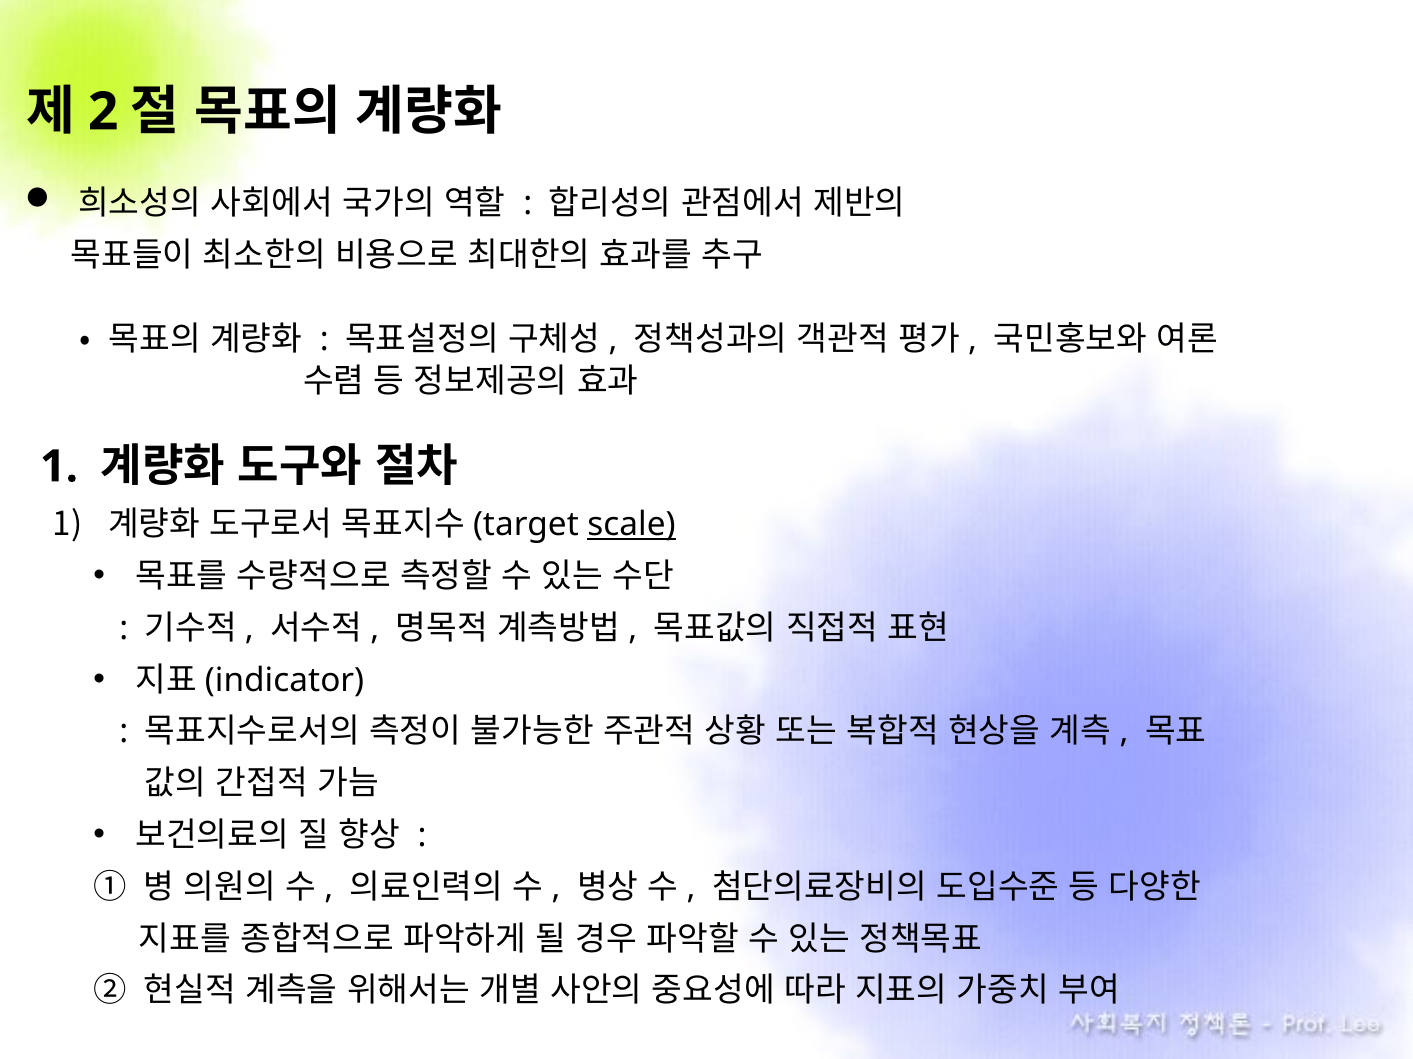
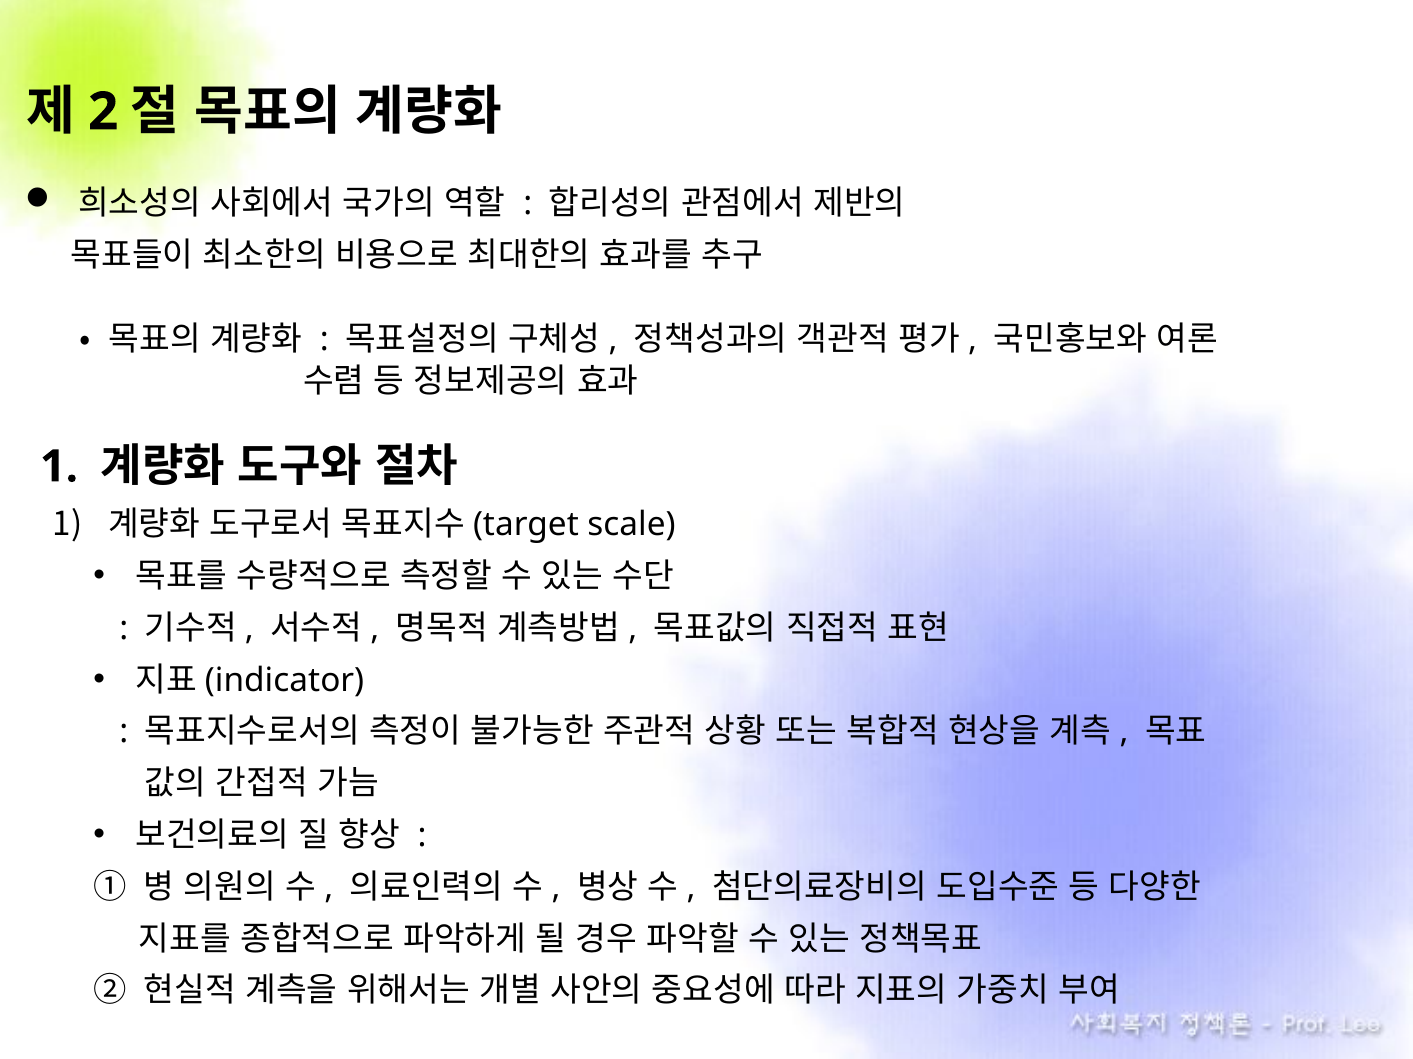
scale underline: present -> none (632, 525)
